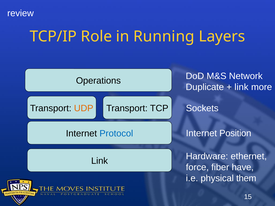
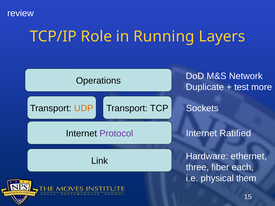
link: link -> test (242, 87)
Protocol colour: blue -> purple (116, 134)
Position: Position -> Ratified (235, 134)
force: force -> three (197, 167)
have: have -> each (243, 167)
